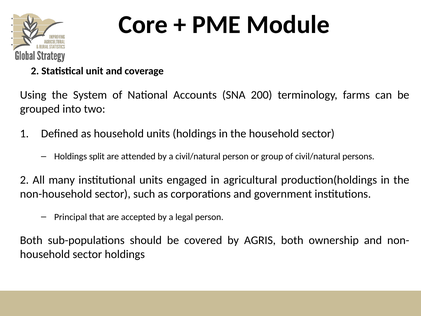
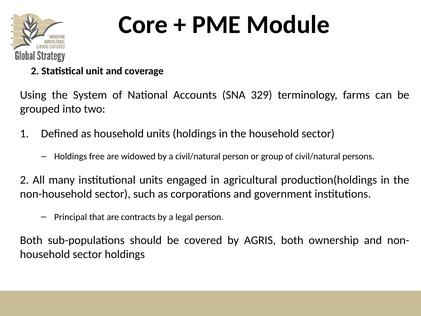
200: 200 -> 329 (262, 95)
split: split -> free (97, 156)
attended: attended -> widowed (138, 156)
accepted: accepted -> contracts (138, 217)
